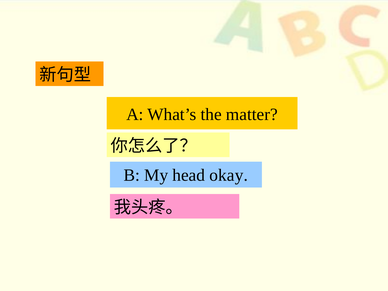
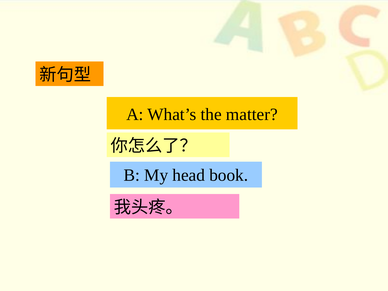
okay: okay -> book (229, 175)
